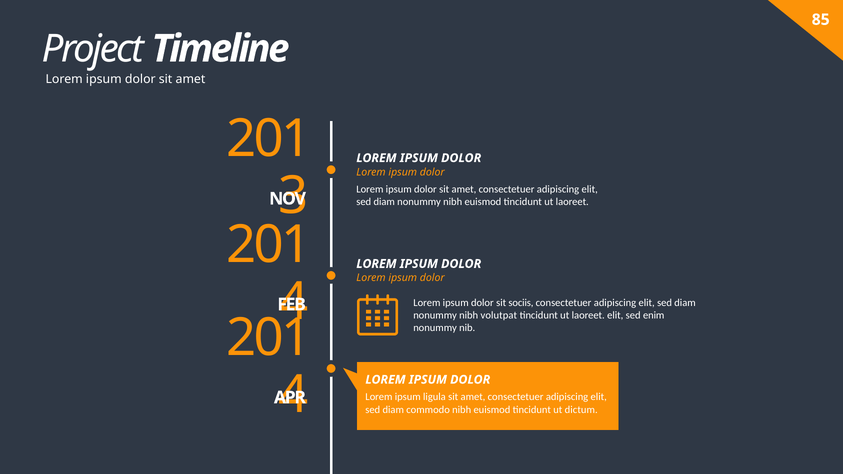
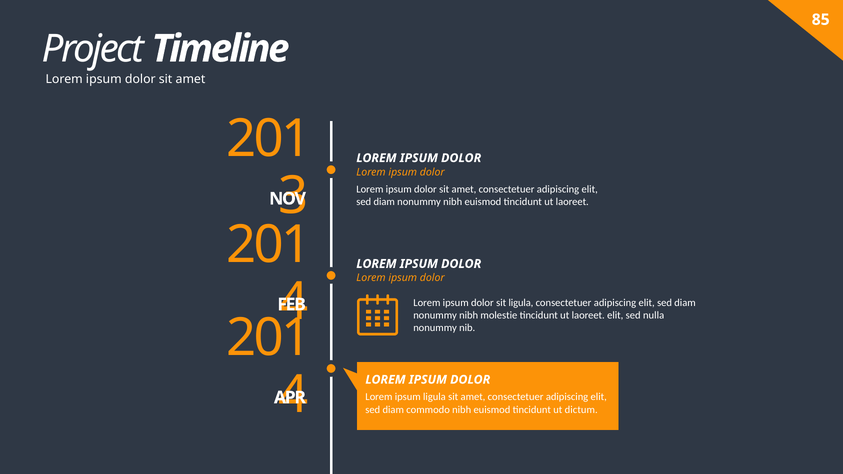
sit sociis: sociis -> ligula (521, 303)
volutpat: volutpat -> molestie (499, 315)
enim: enim -> nulla (654, 315)
